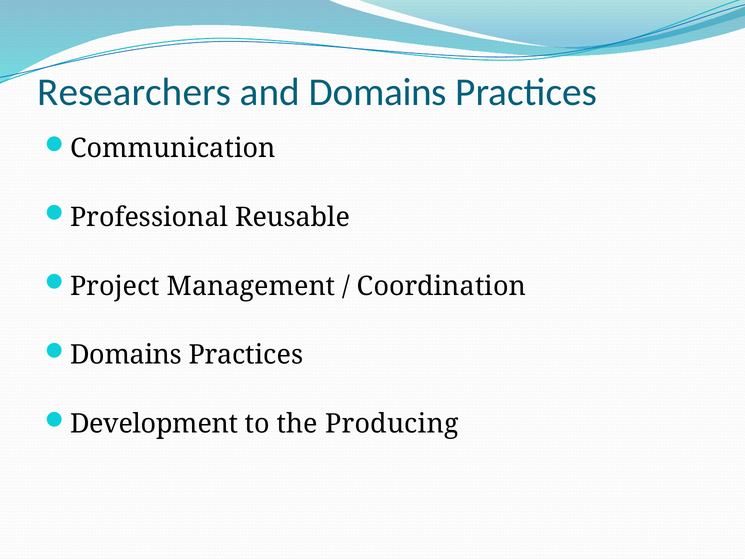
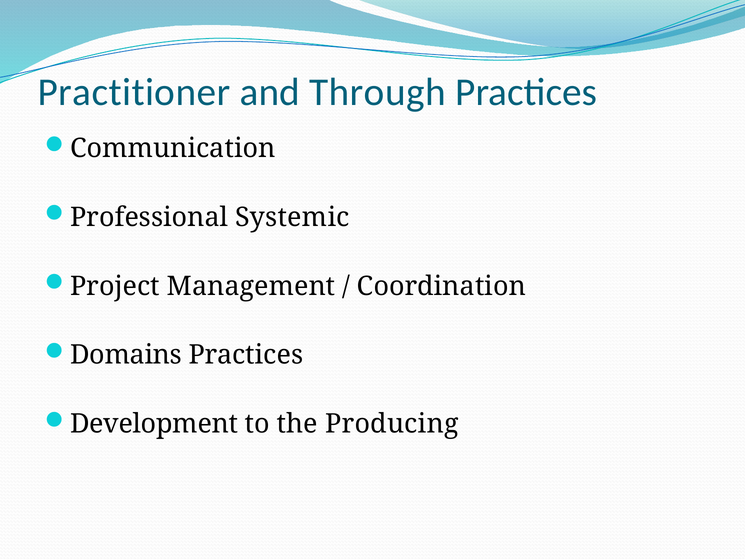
Researchers: Researchers -> Practitioner (134, 92)
and Domains: Domains -> Through (377, 92)
Reusable: Reusable -> Systemic (292, 217)
